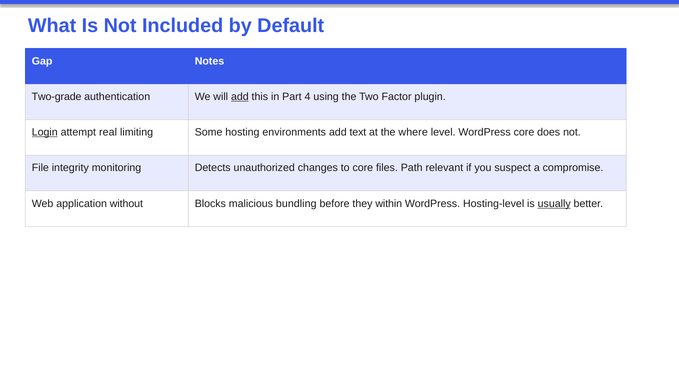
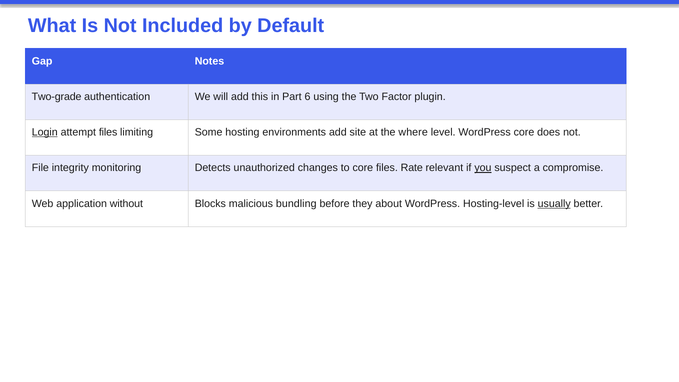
add underline: present -> none (240, 97)
4: 4 -> 6 (308, 97)
attempt real: real -> files (108, 132)
text: text -> site (358, 132)
Path: Path -> Rate (412, 168)
you underline: none -> present (483, 168)
within: within -> about (389, 204)
